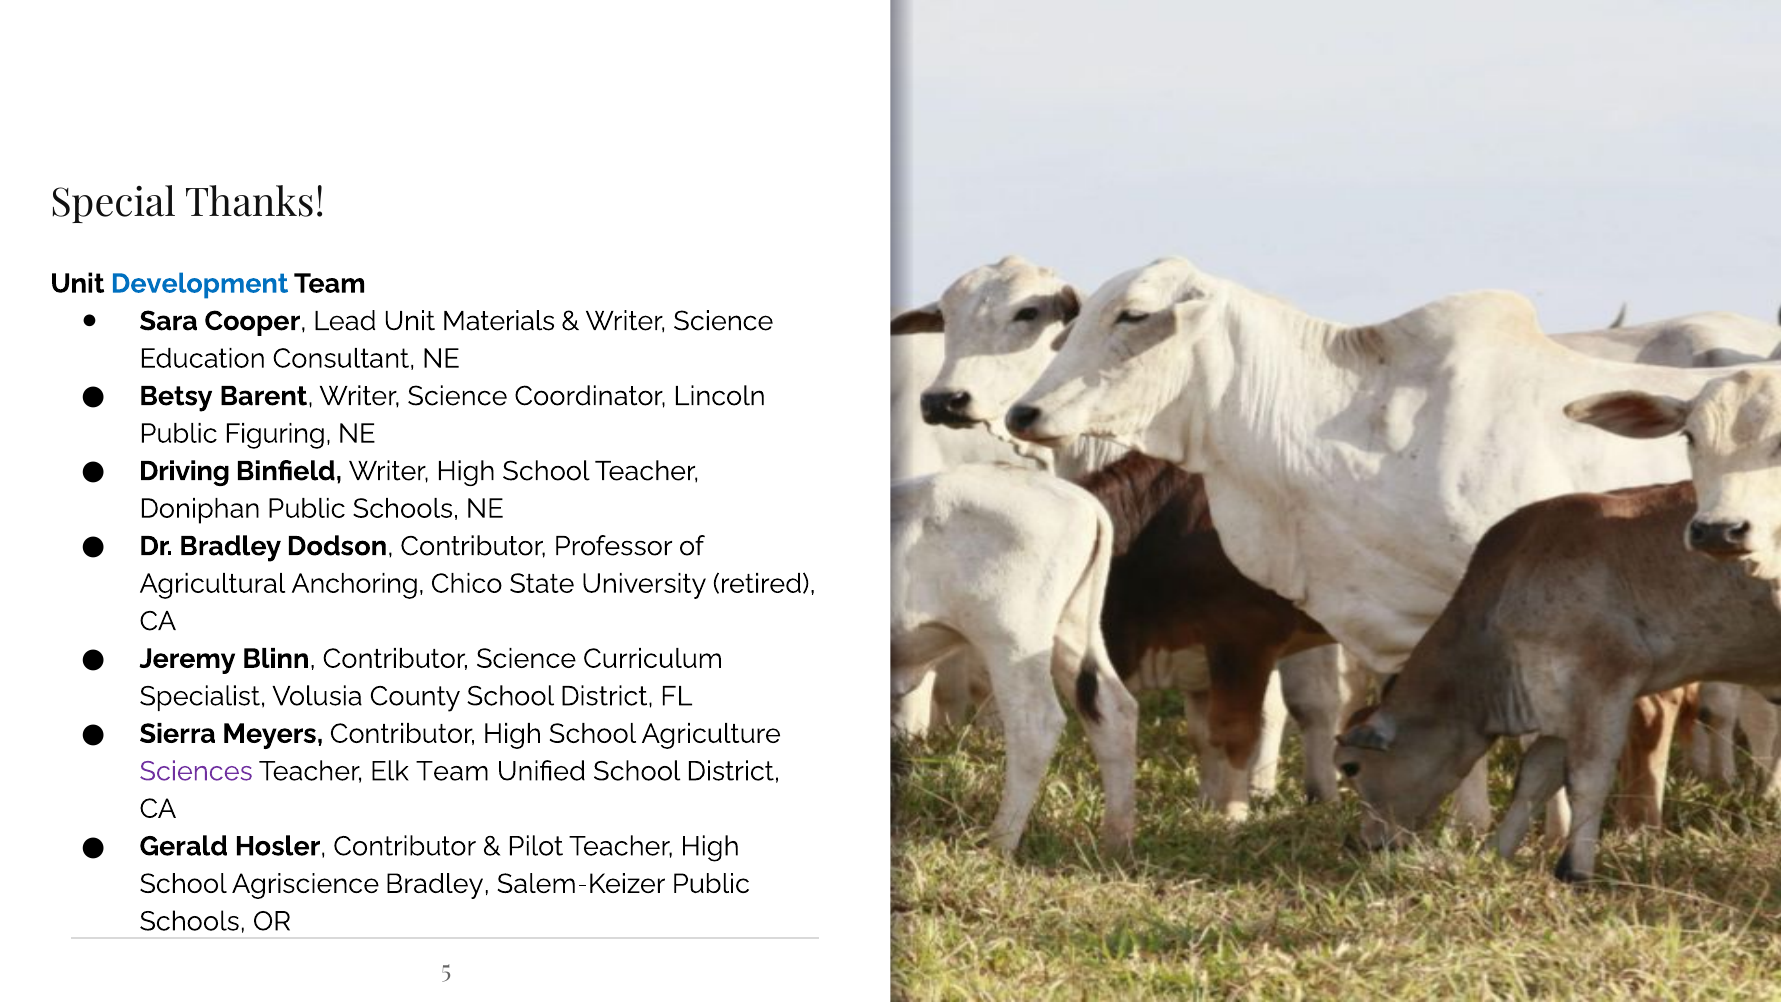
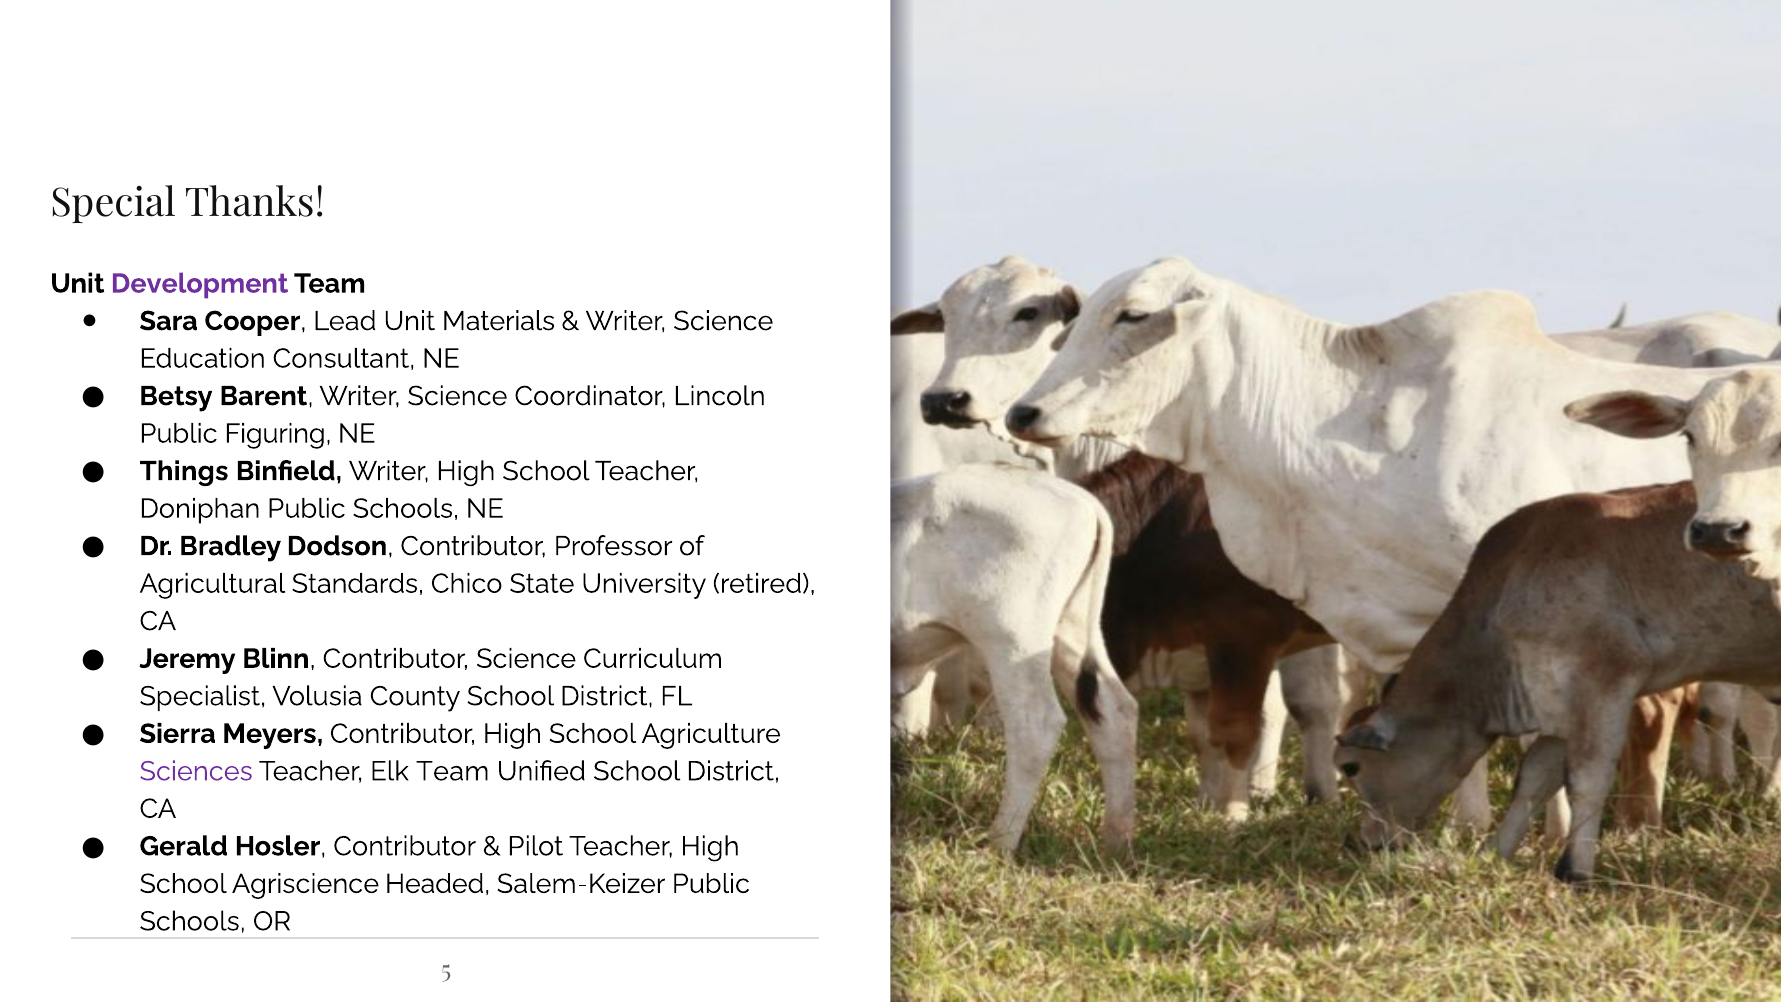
Development colour: blue -> purple (200, 284)
Driving: Driving -> Things (184, 471)
Anchoring: Anchoring -> Standards (358, 584)
Agriscience Bradley: Bradley -> Headed (438, 884)
